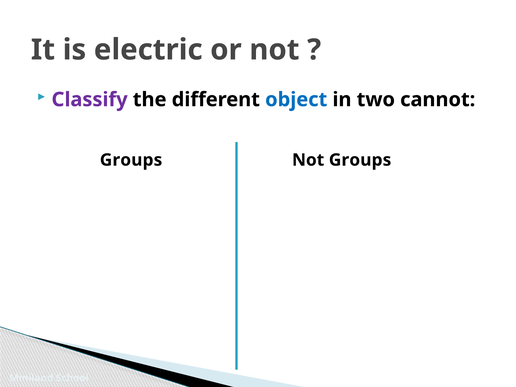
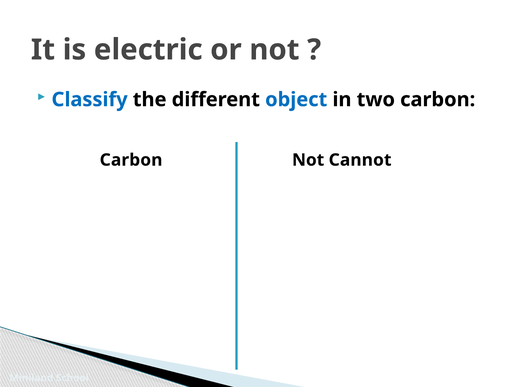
Classify colour: purple -> blue (90, 100)
two cannot: cannot -> carbon (438, 100)
Groups: Groups -> Carbon (131, 160)
Not Groups: Groups -> Cannot (360, 160)
